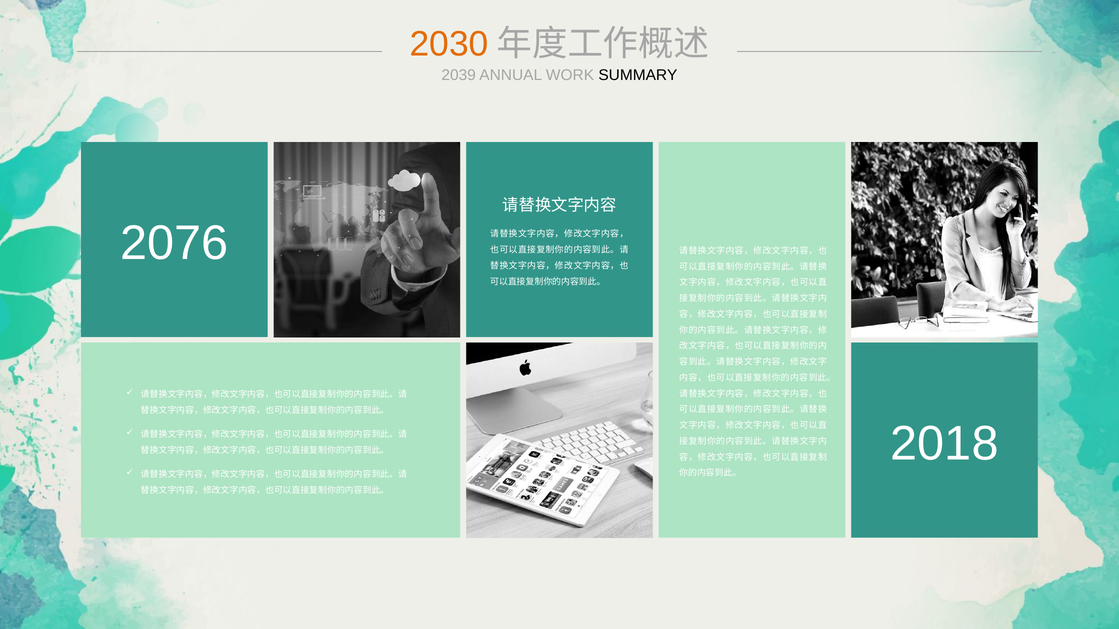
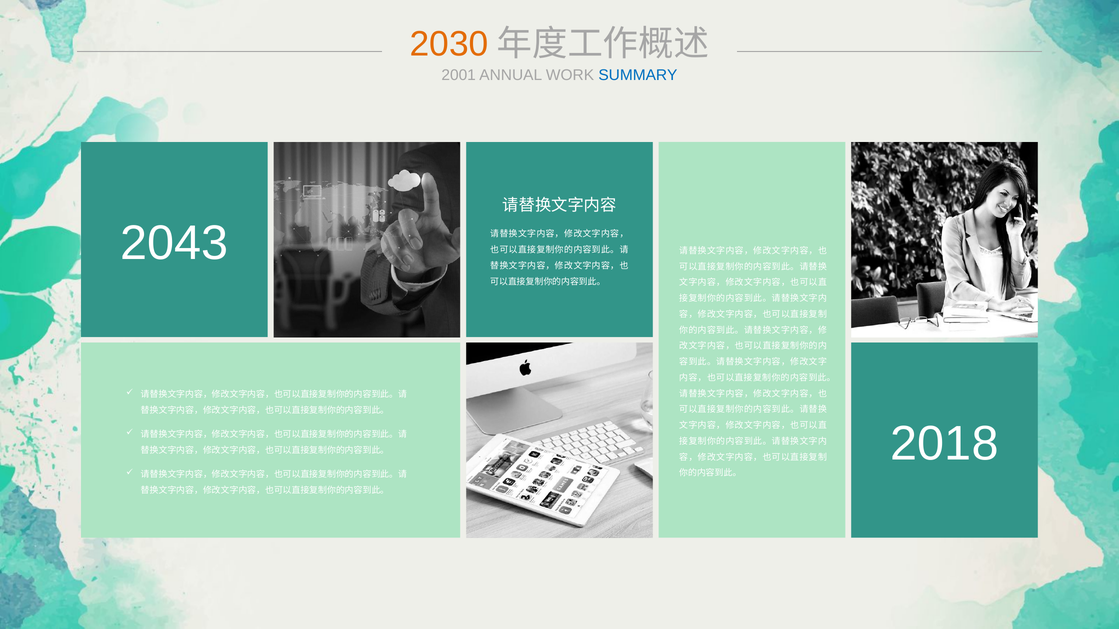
2039: 2039 -> 2001 (459, 75)
SUMMARY colour: black -> blue (638, 75)
2076: 2076 -> 2043 (174, 243)
